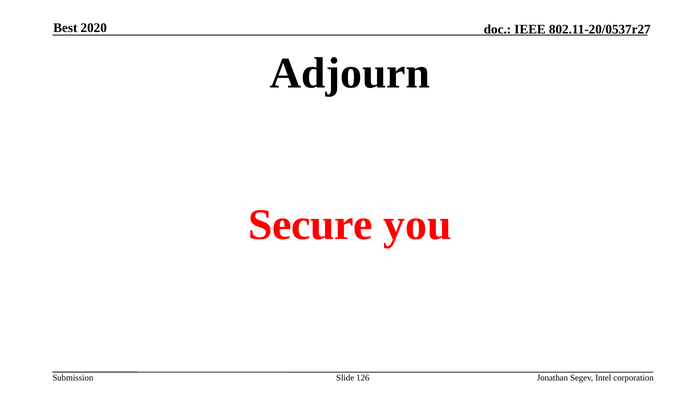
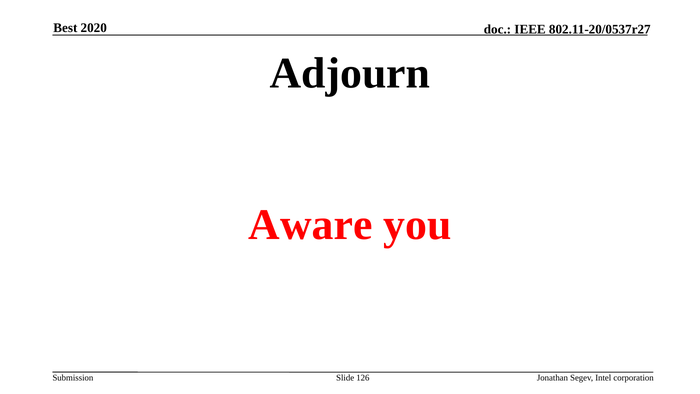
Secure: Secure -> Aware (310, 224)
